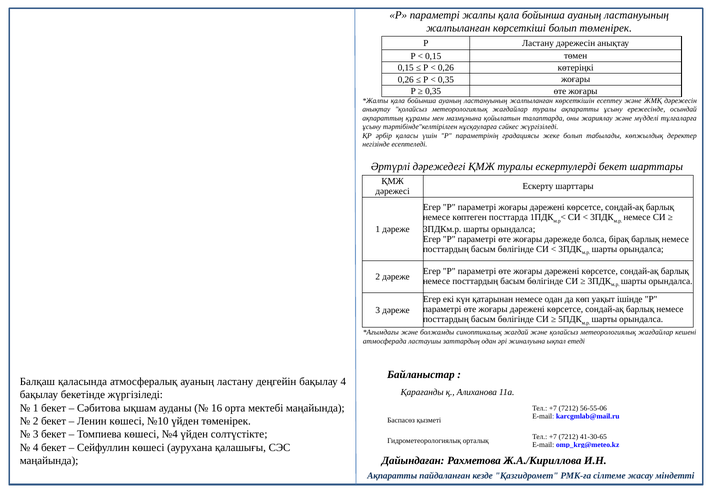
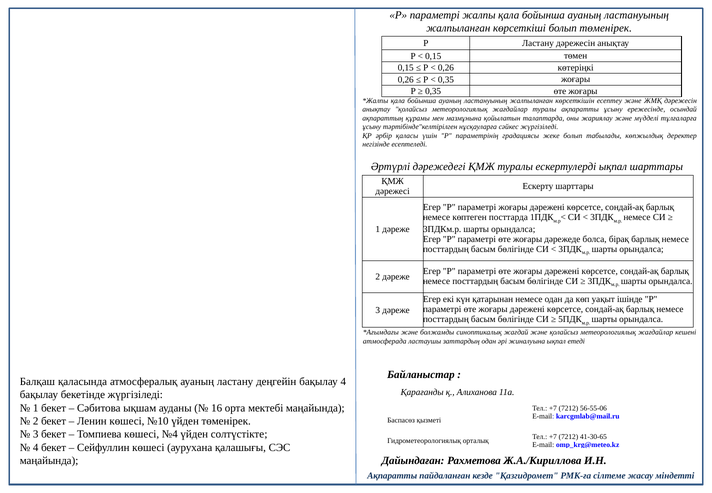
ескертулерді бекет: бекет -> ықпал (613, 166)
